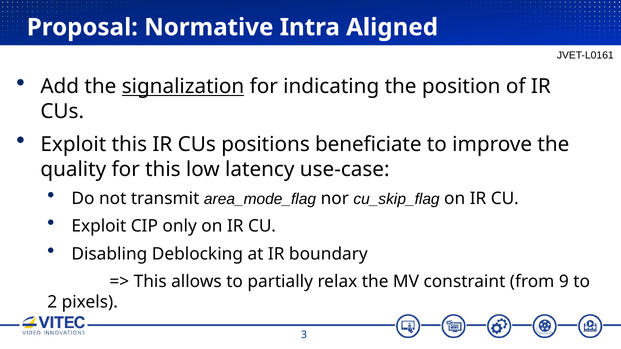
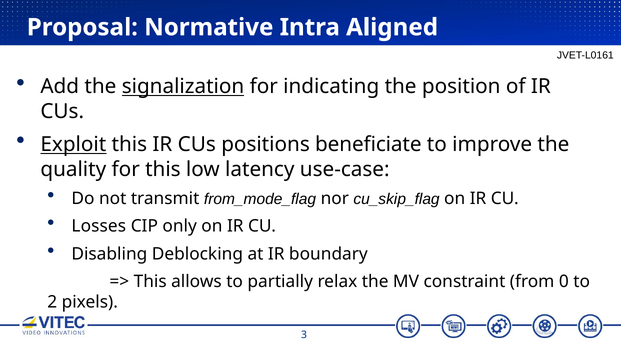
Exploit underline: none -> present (73, 145)
area_mode_flag: area_mode_flag -> from_mode_flag (260, 199)
Exploit: Exploit -> Losses (99, 226)
9: 9 -> 0 (564, 282)
